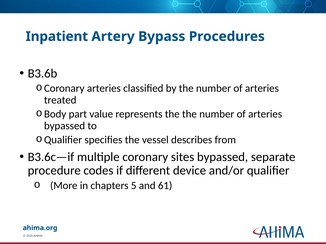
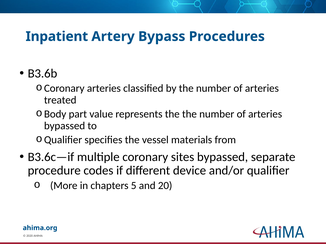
describes: describes -> materials (192, 140)
61: 61 -> 20 (165, 186)
